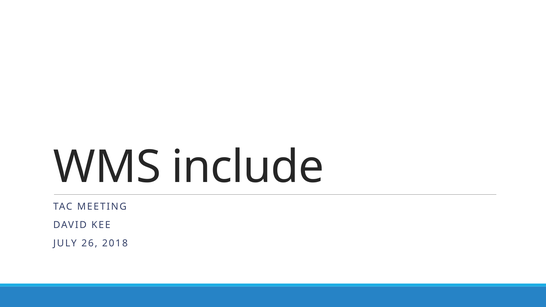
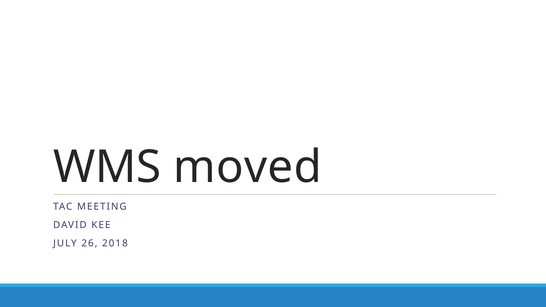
include: include -> moved (247, 167)
